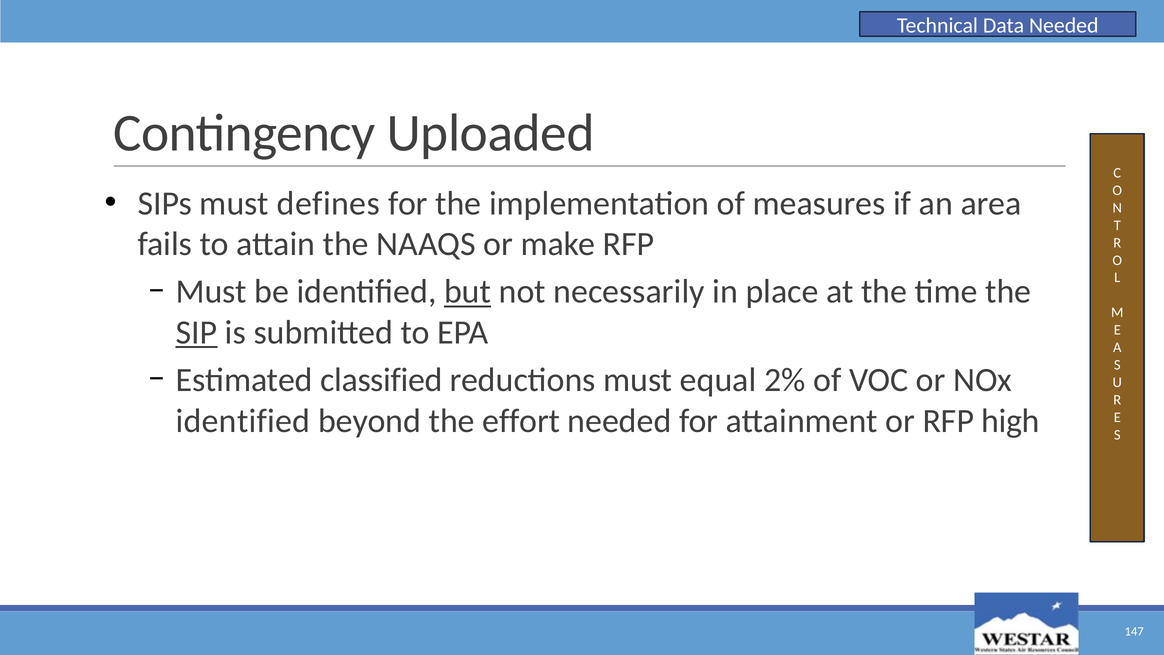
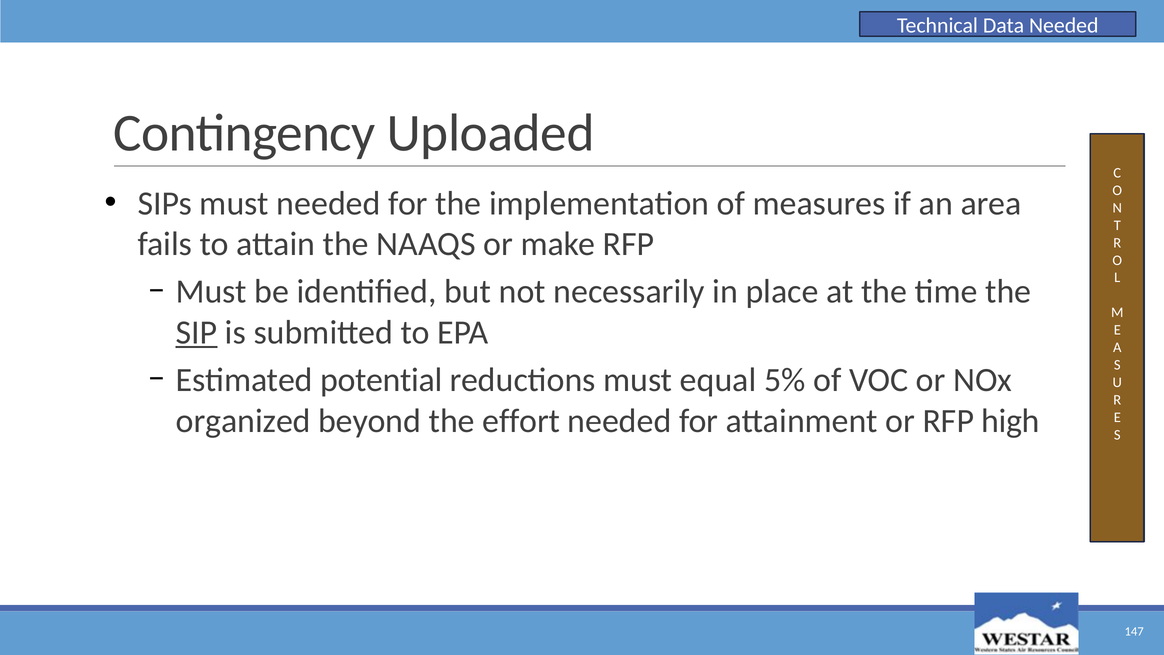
must defines: defines -> needed (329, 203)
but underline: present -> none (468, 292)
classified: classified -> potential (381, 380)
2%: 2% -> 5% (785, 380)
identified: identified -> organized (243, 421)
